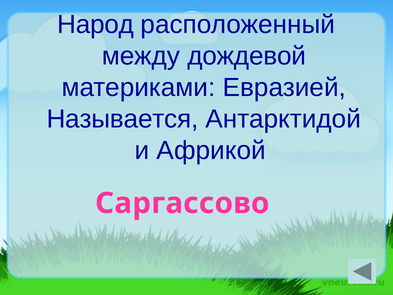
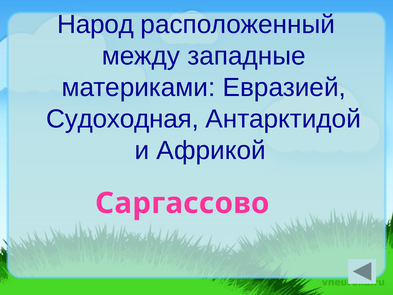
дождевой: дождевой -> западные (247, 56)
Называется: Называется -> Судоходная (122, 119)
